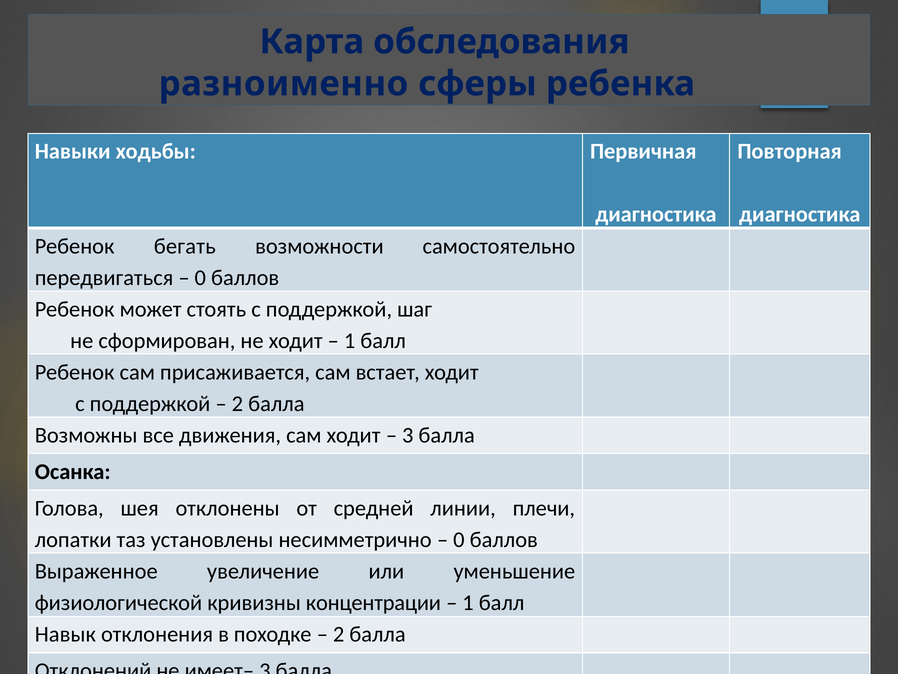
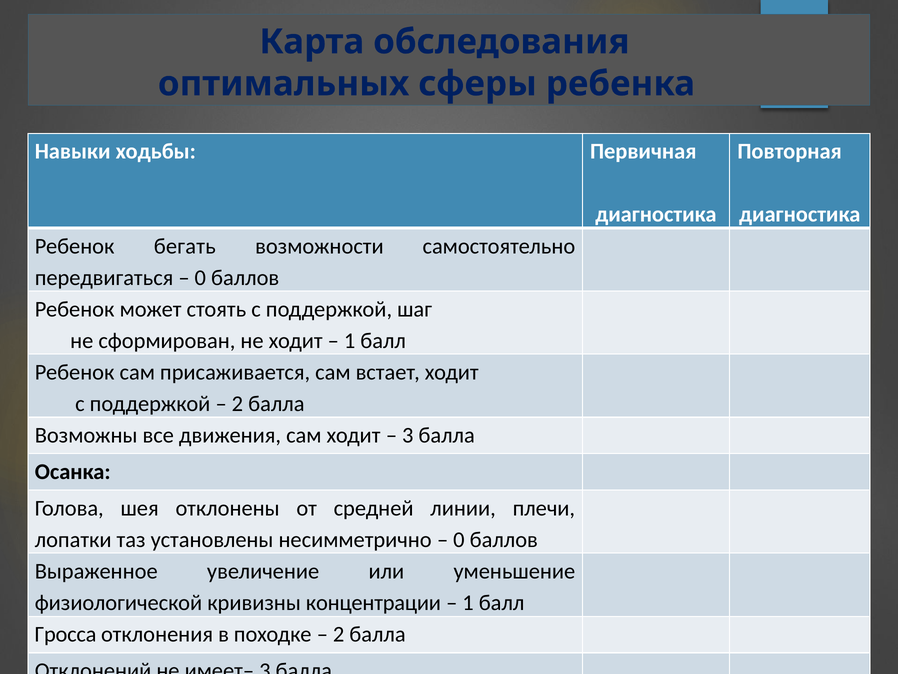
разноименно: разноименно -> оптимальных (284, 84)
Навык: Навык -> Гросса (66, 634)
